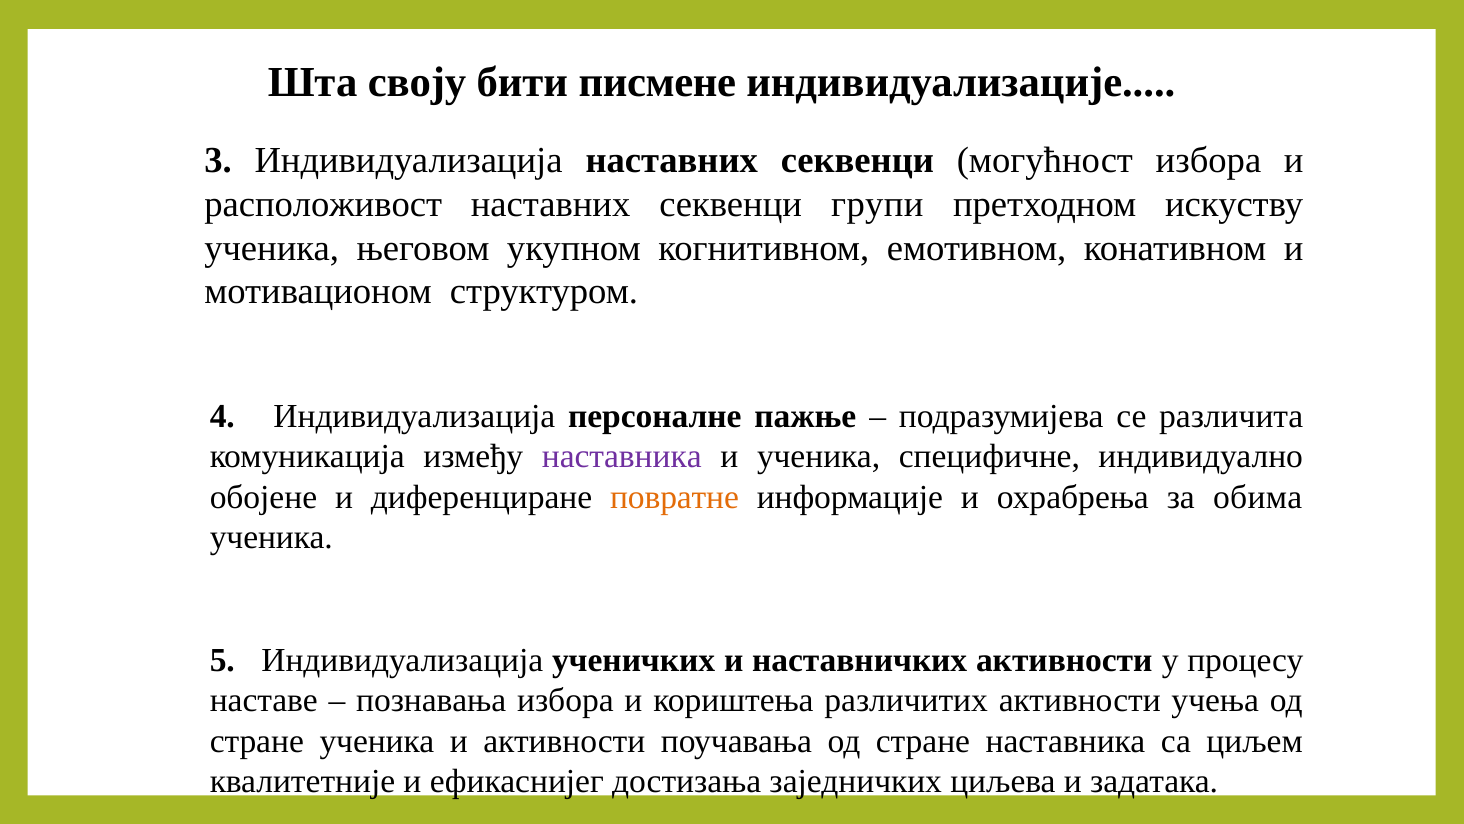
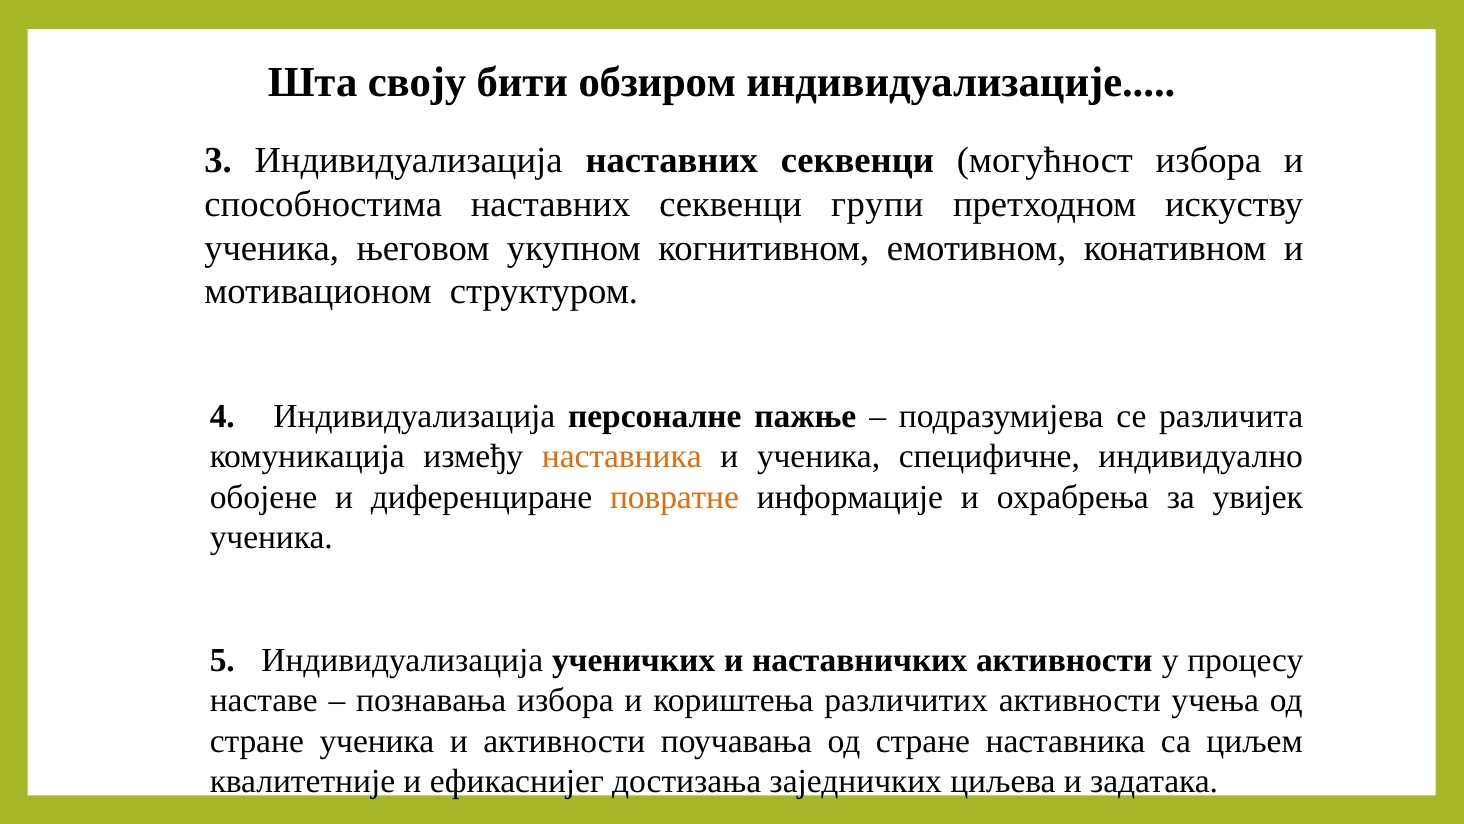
писмене: писмене -> обзиром (657, 83)
расположивост: расположивост -> способностима (323, 204)
наставника colour: purple -> orange (622, 457)
обима: обима -> увијек (1258, 497)
